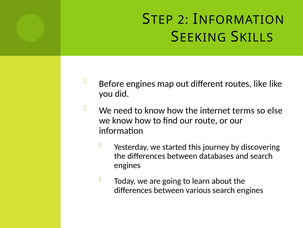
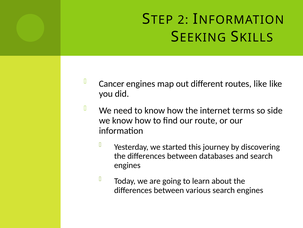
Before: Before -> Cancer (112, 83)
else: else -> side (275, 110)
